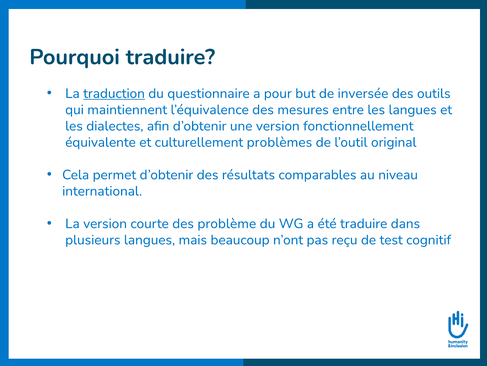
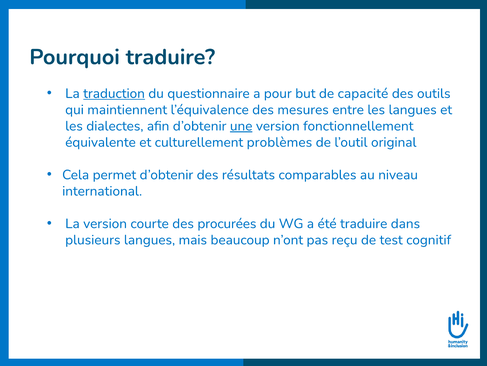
inversée: inversée -> capacité (363, 93)
une underline: none -> present (241, 126)
problème: problème -> procurées (227, 223)
